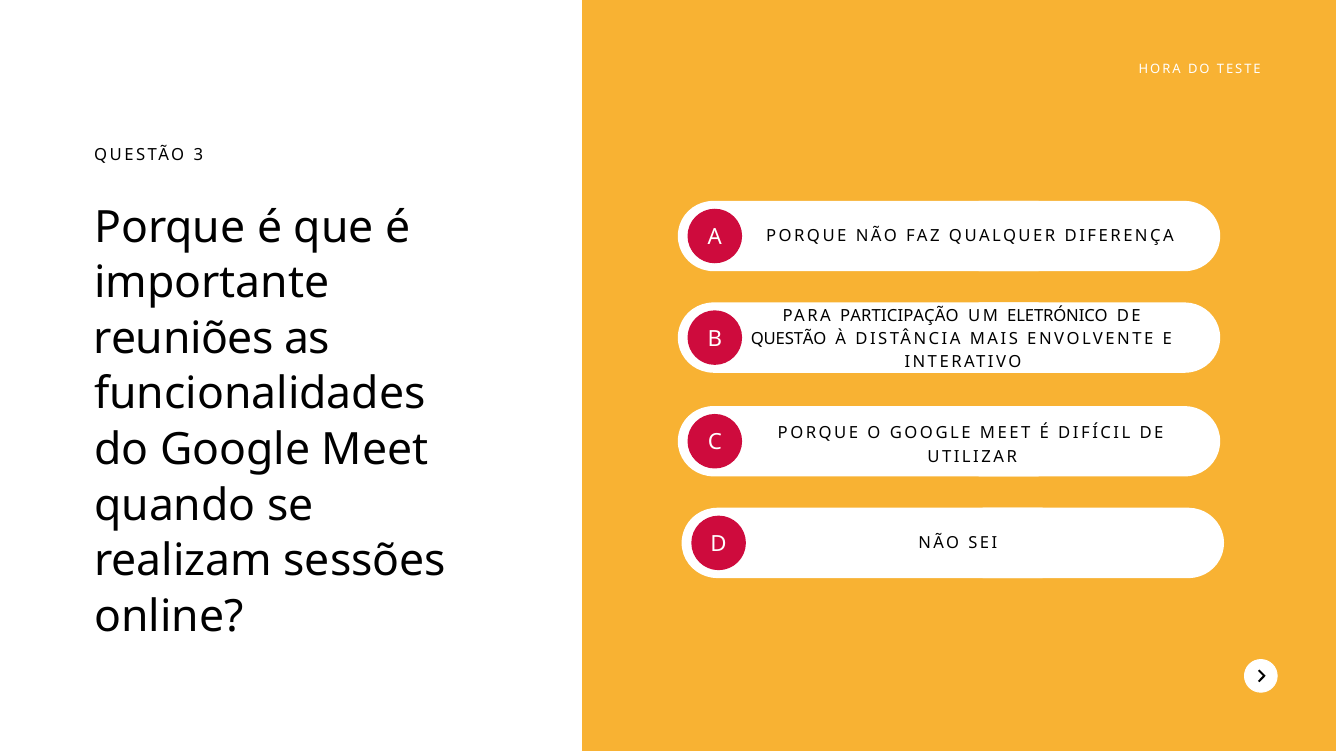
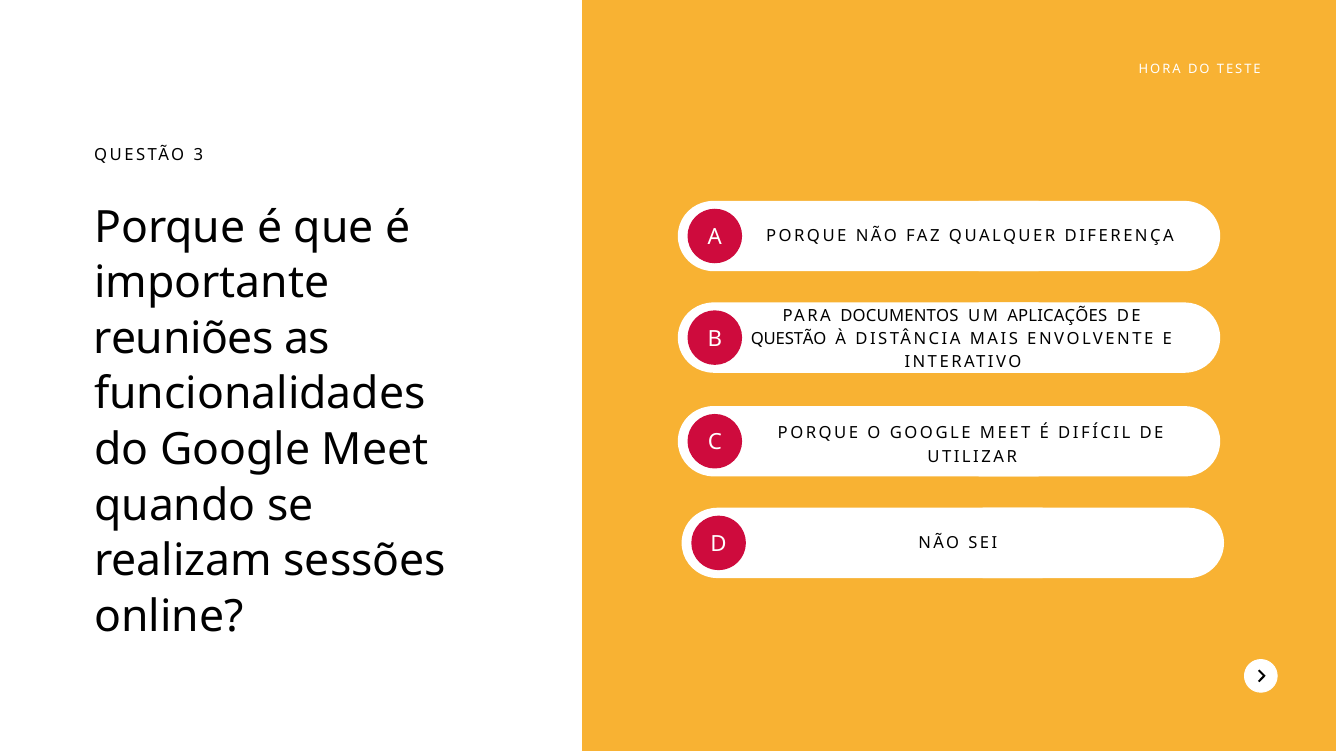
PARTICIPAÇÃO: PARTICIPAÇÃO -> DOCUMENTOS (899, 316)
ELETRÓNICO: ELETRÓNICO -> APLICAÇÕES (1057, 316)
